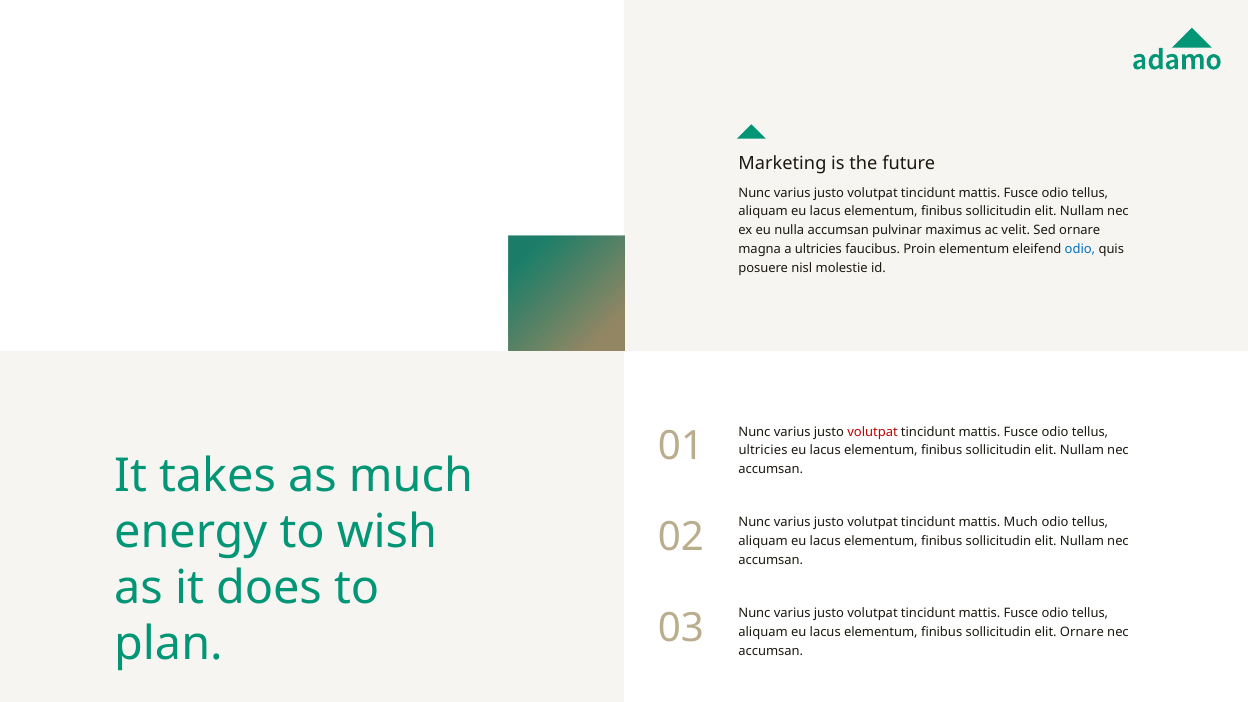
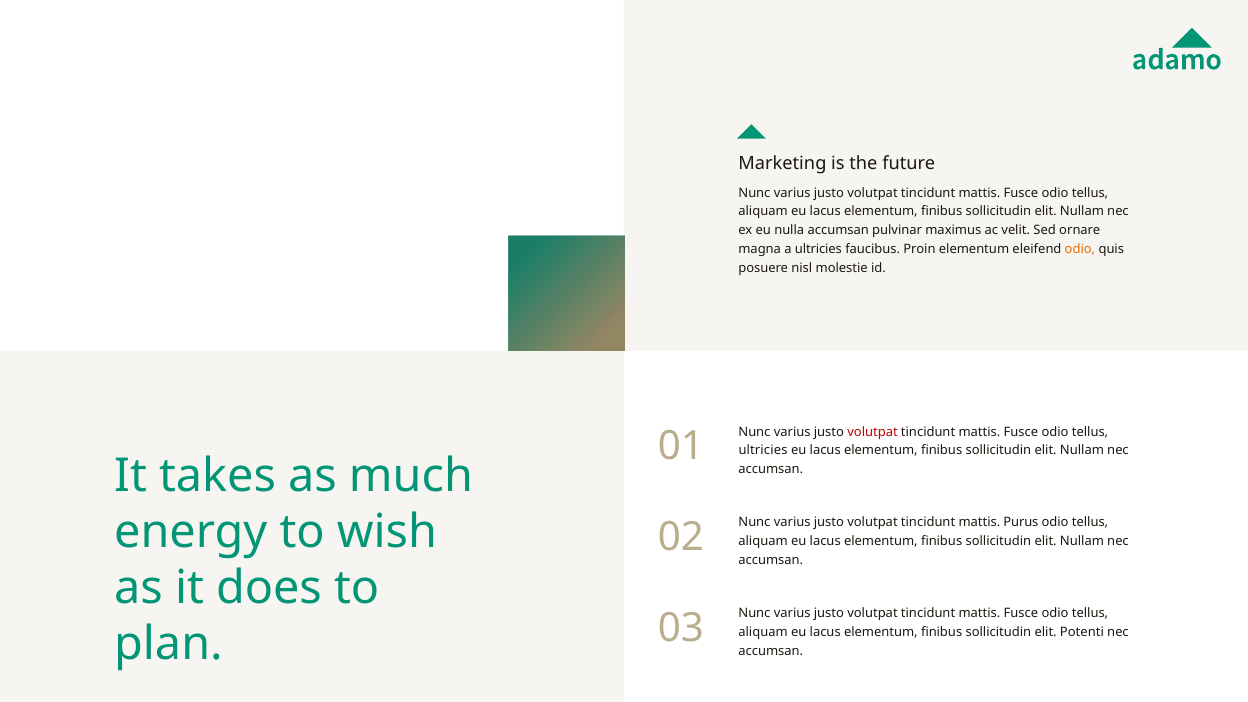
odio colour: blue -> orange (1080, 249)
mattis Much: Much -> Purus (1021, 523)
elit Ornare: Ornare -> Potenti (1082, 632)
